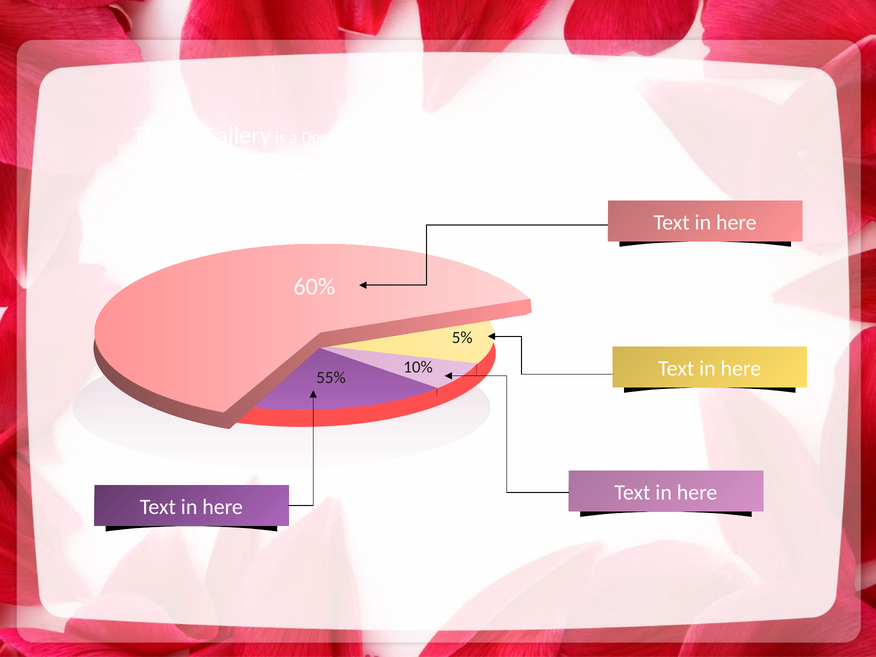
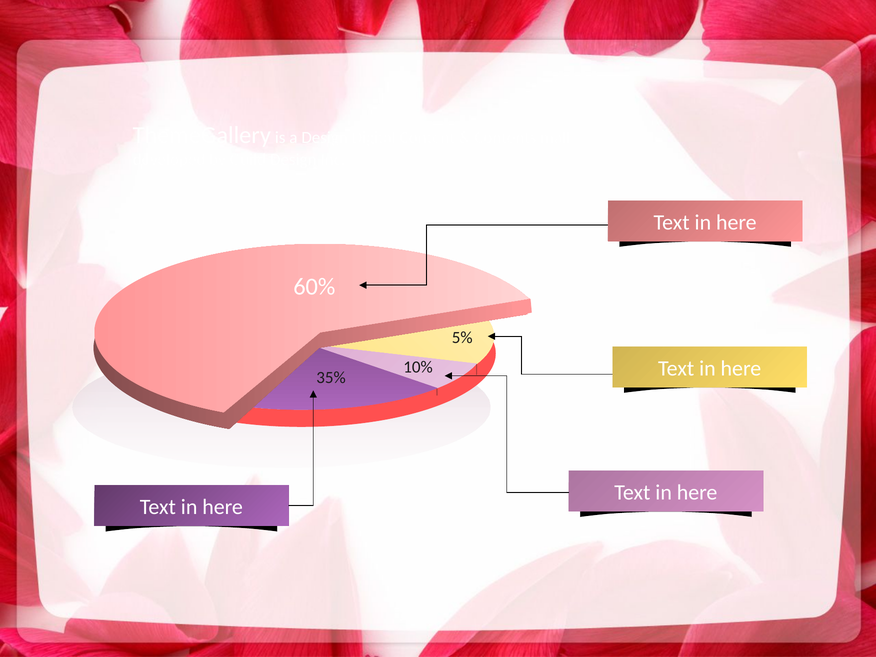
55%: 55% -> 35% (331, 378)
